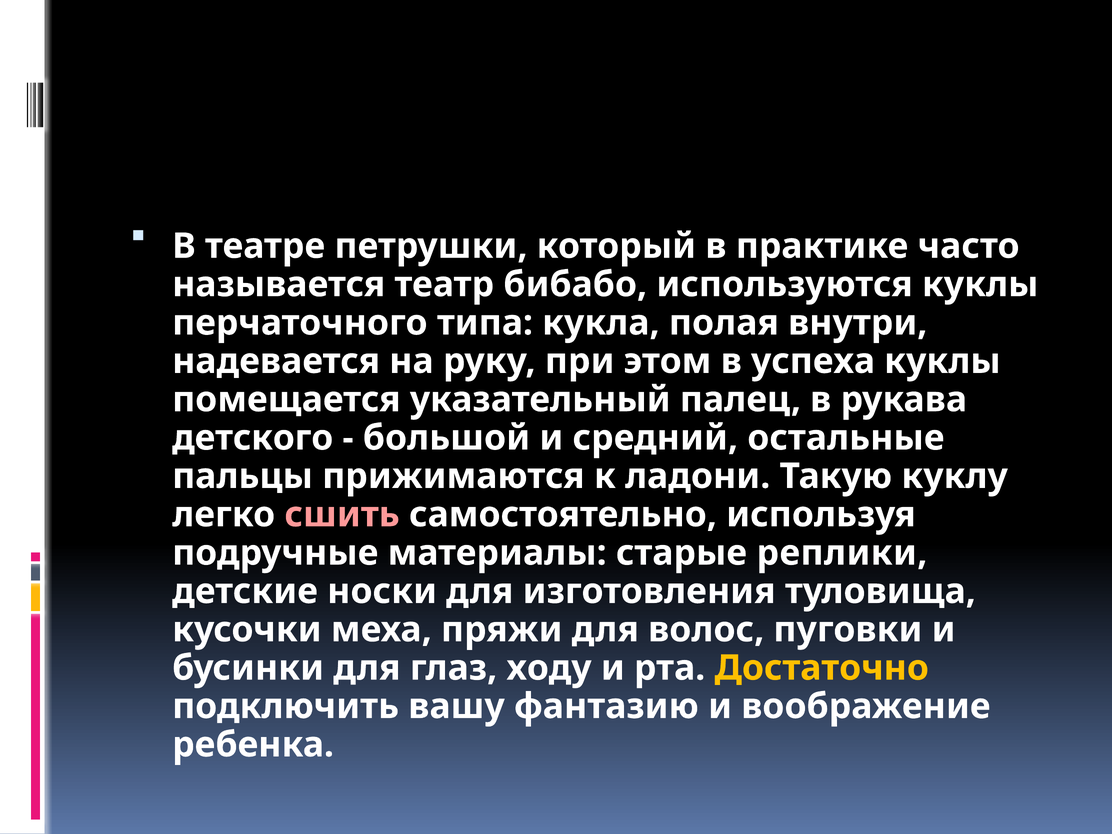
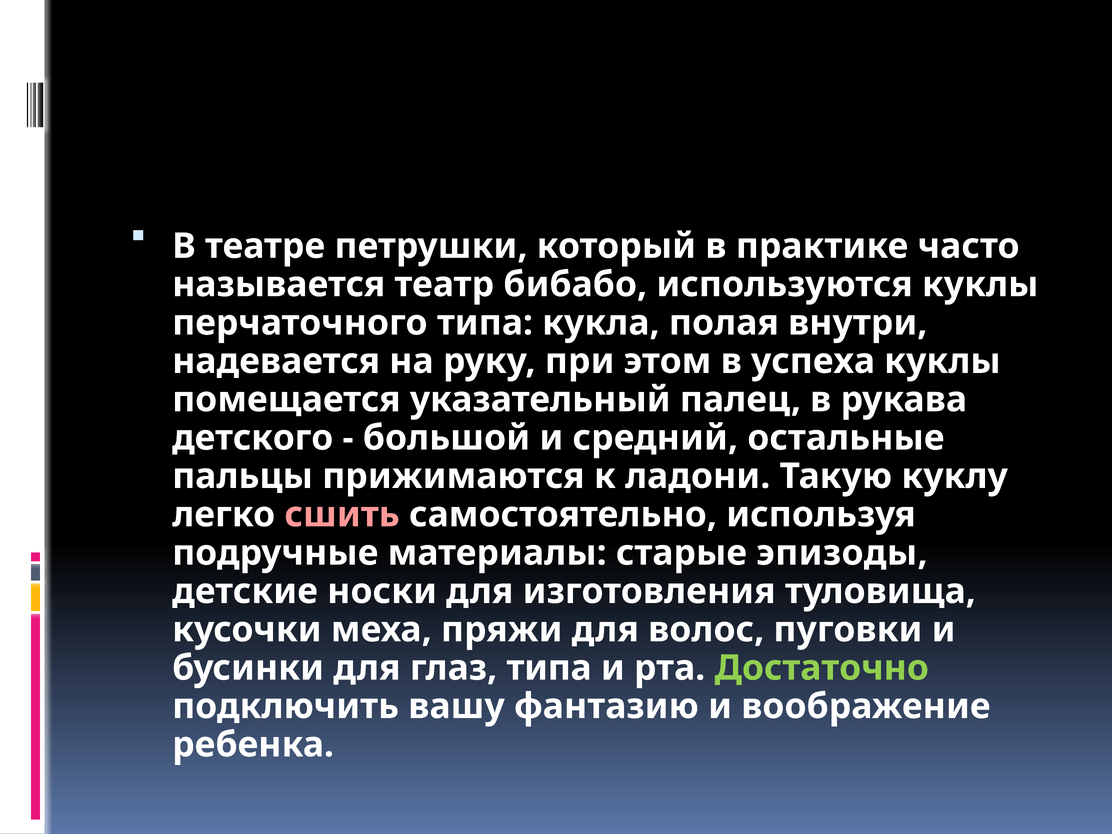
реплики: реплики -> эпизоды (842, 553)
глаз ходу: ходу -> типа (549, 668)
Достаточно colour: yellow -> light green (822, 668)
